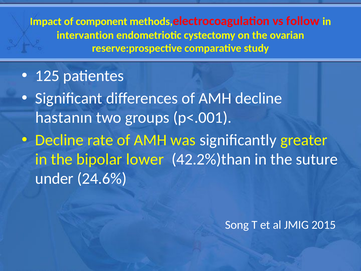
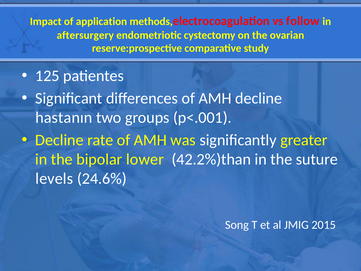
component: component -> application (101, 22)
intervantion: intervantion -> aftersurgery (85, 35)
under: under -> levels (54, 178)
